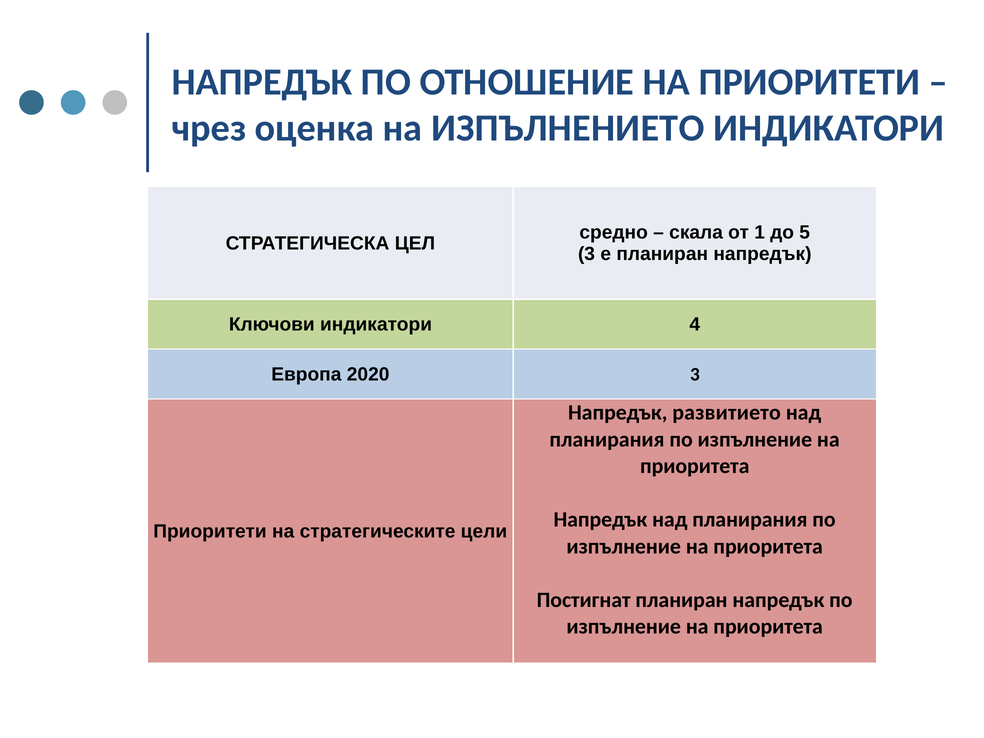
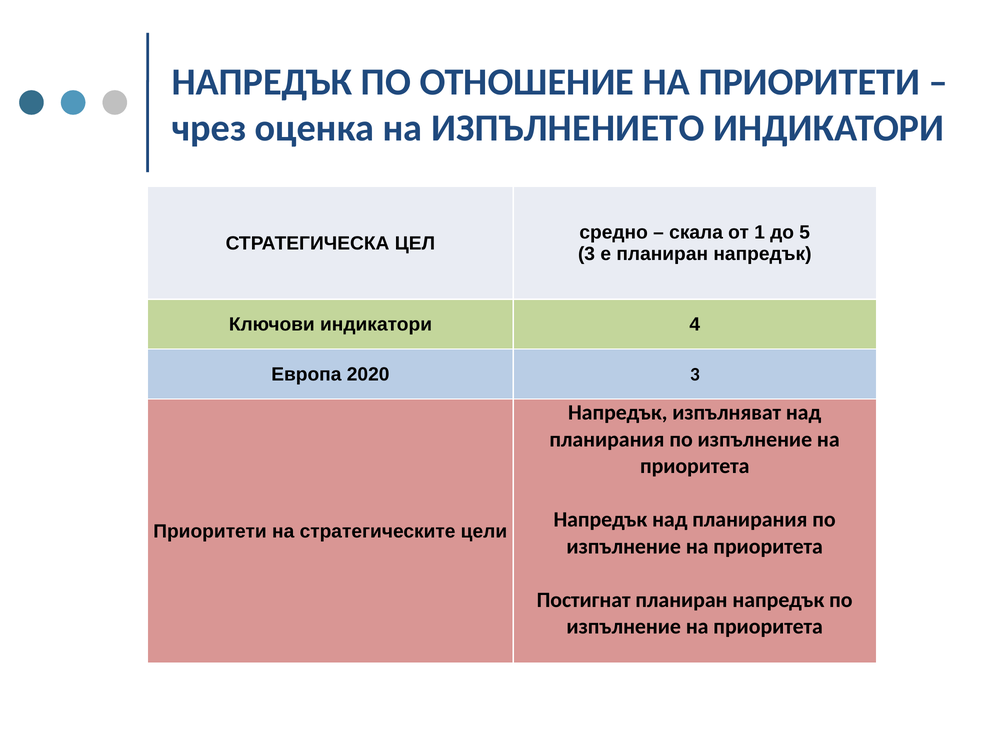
развитието: развитието -> изпълняват (727, 413)
